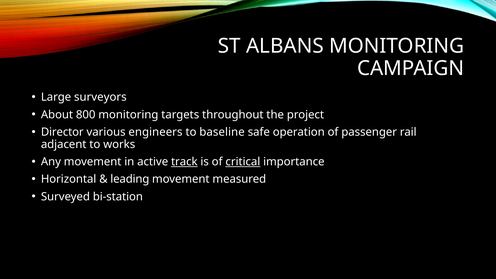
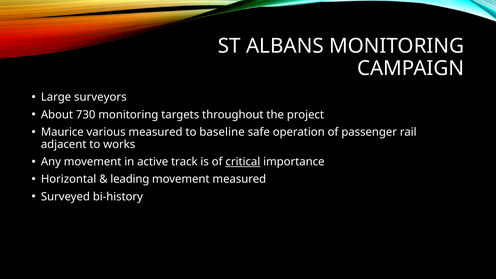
800: 800 -> 730 (86, 115)
Director: Director -> Maurice (62, 132)
various engineers: engineers -> measured (156, 132)
track underline: present -> none (184, 162)
bi-station: bi-station -> bi-history (118, 197)
